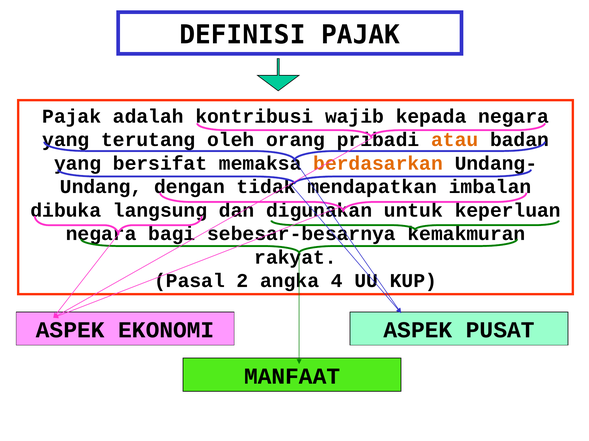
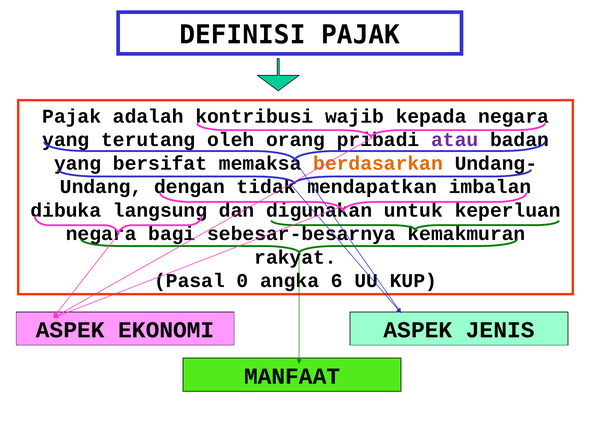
atau colour: orange -> purple (455, 140)
2: 2 -> 0 (243, 281)
4: 4 -> 6 (337, 281)
PUSAT: PUSAT -> JENIS (500, 331)
